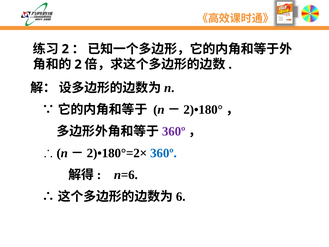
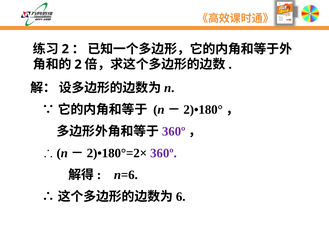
360º colour: blue -> purple (163, 153)
